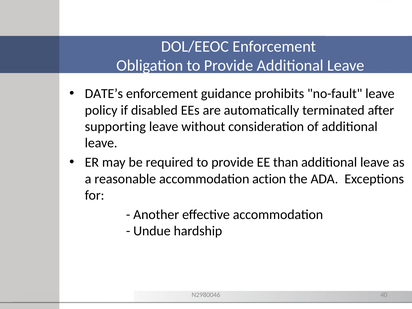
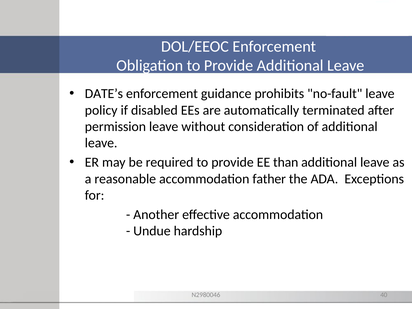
supporting: supporting -> permission (115, 127)
action: action -> father (269, 179)
